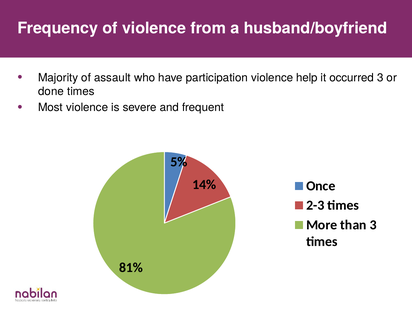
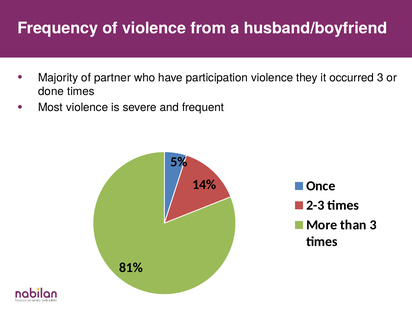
assault: assault -> partner (112, 78)
help: help -> they (307, 78)
